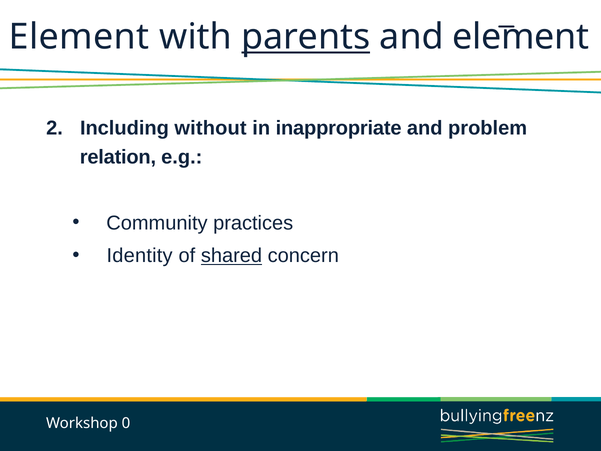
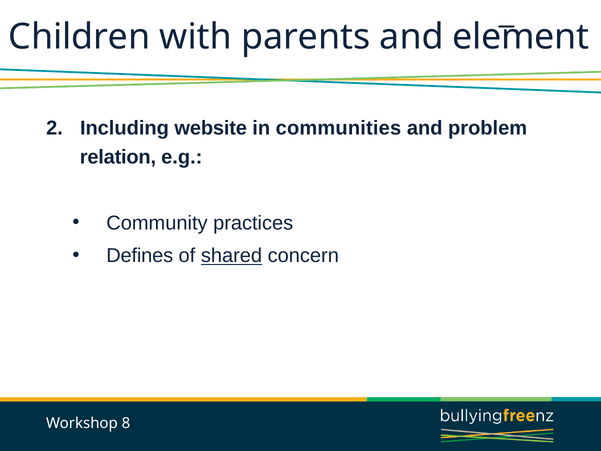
Element: Element -> Children (79, 37)
parents underline: present -> none (306, 37)
without: without -> website (211, 128)
inappropriate: inappropriate -> communities (338, 128)
Identity: Identity -> Defines (140, 256)
0: 0 -> 8 (126, 423)
